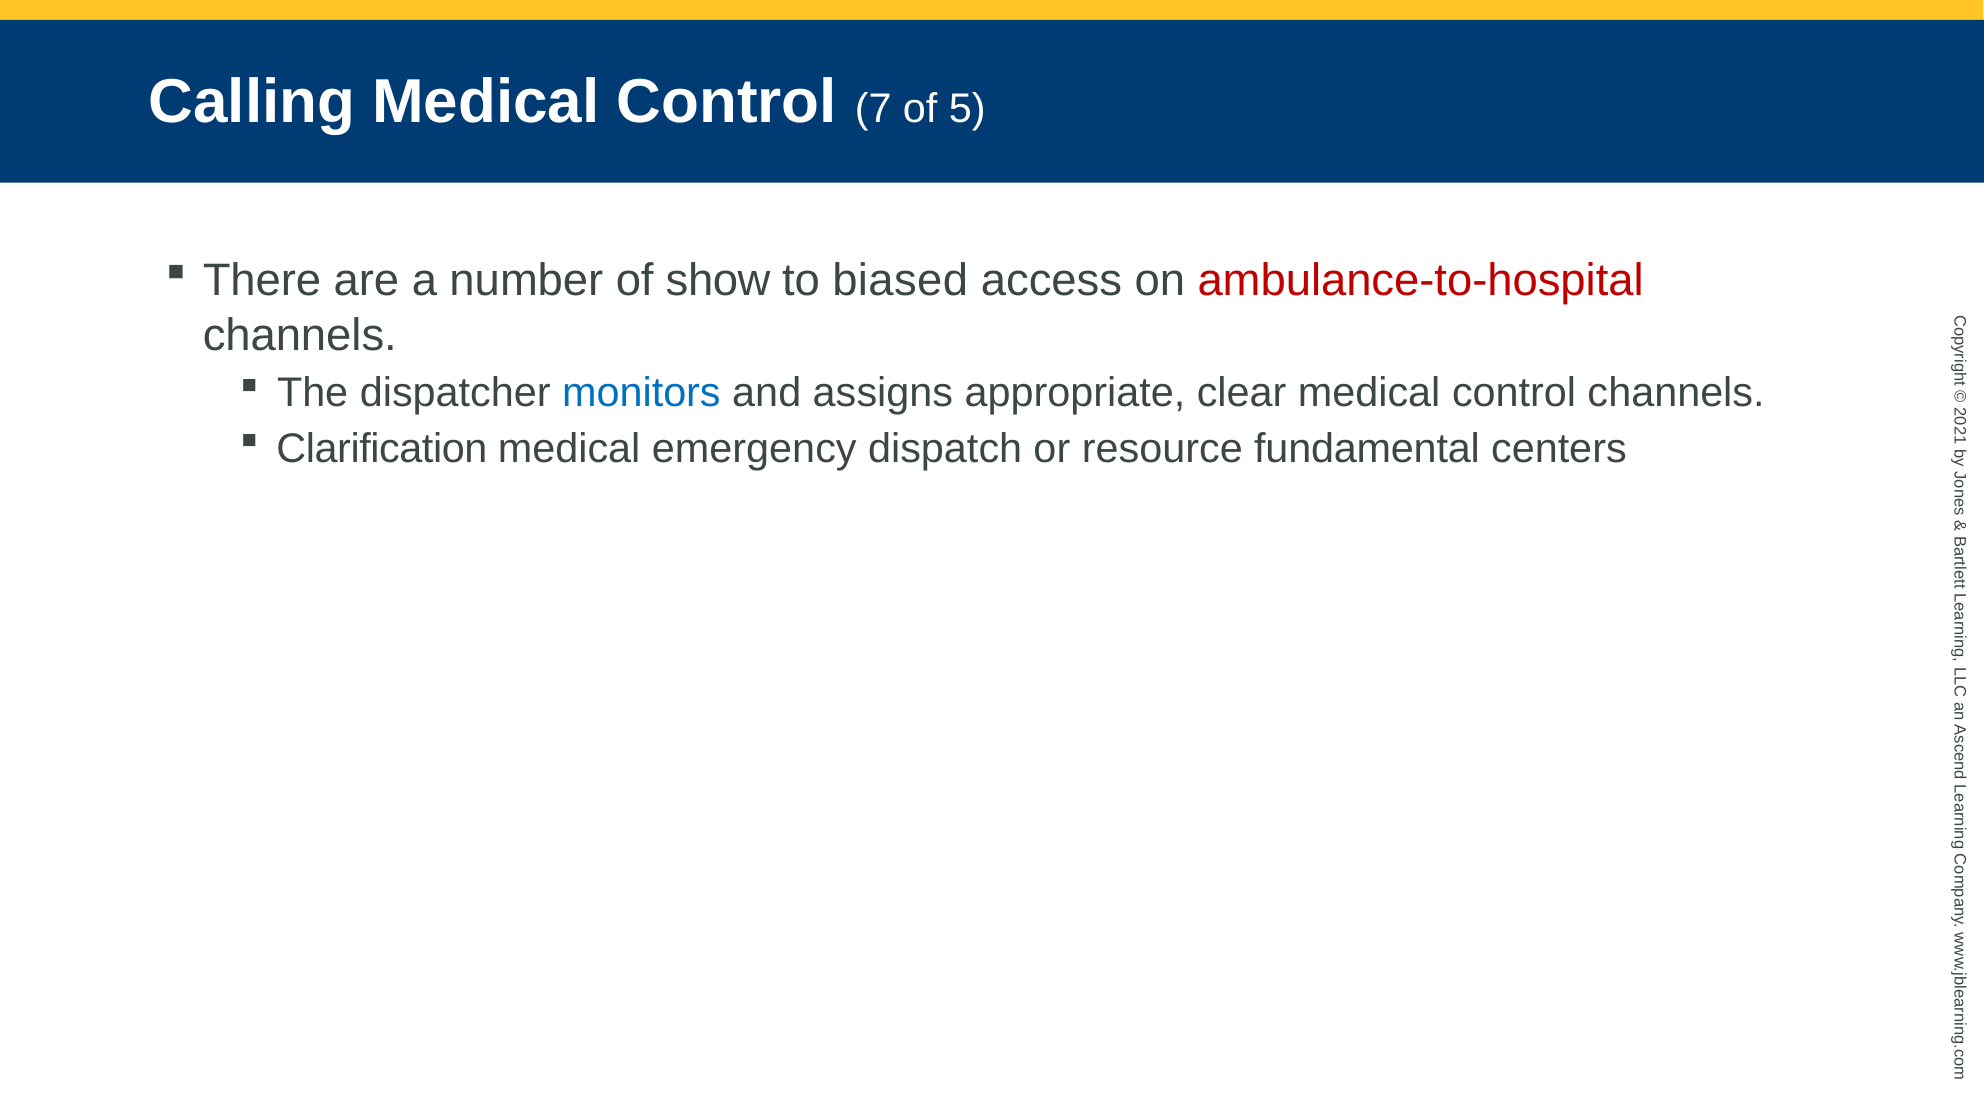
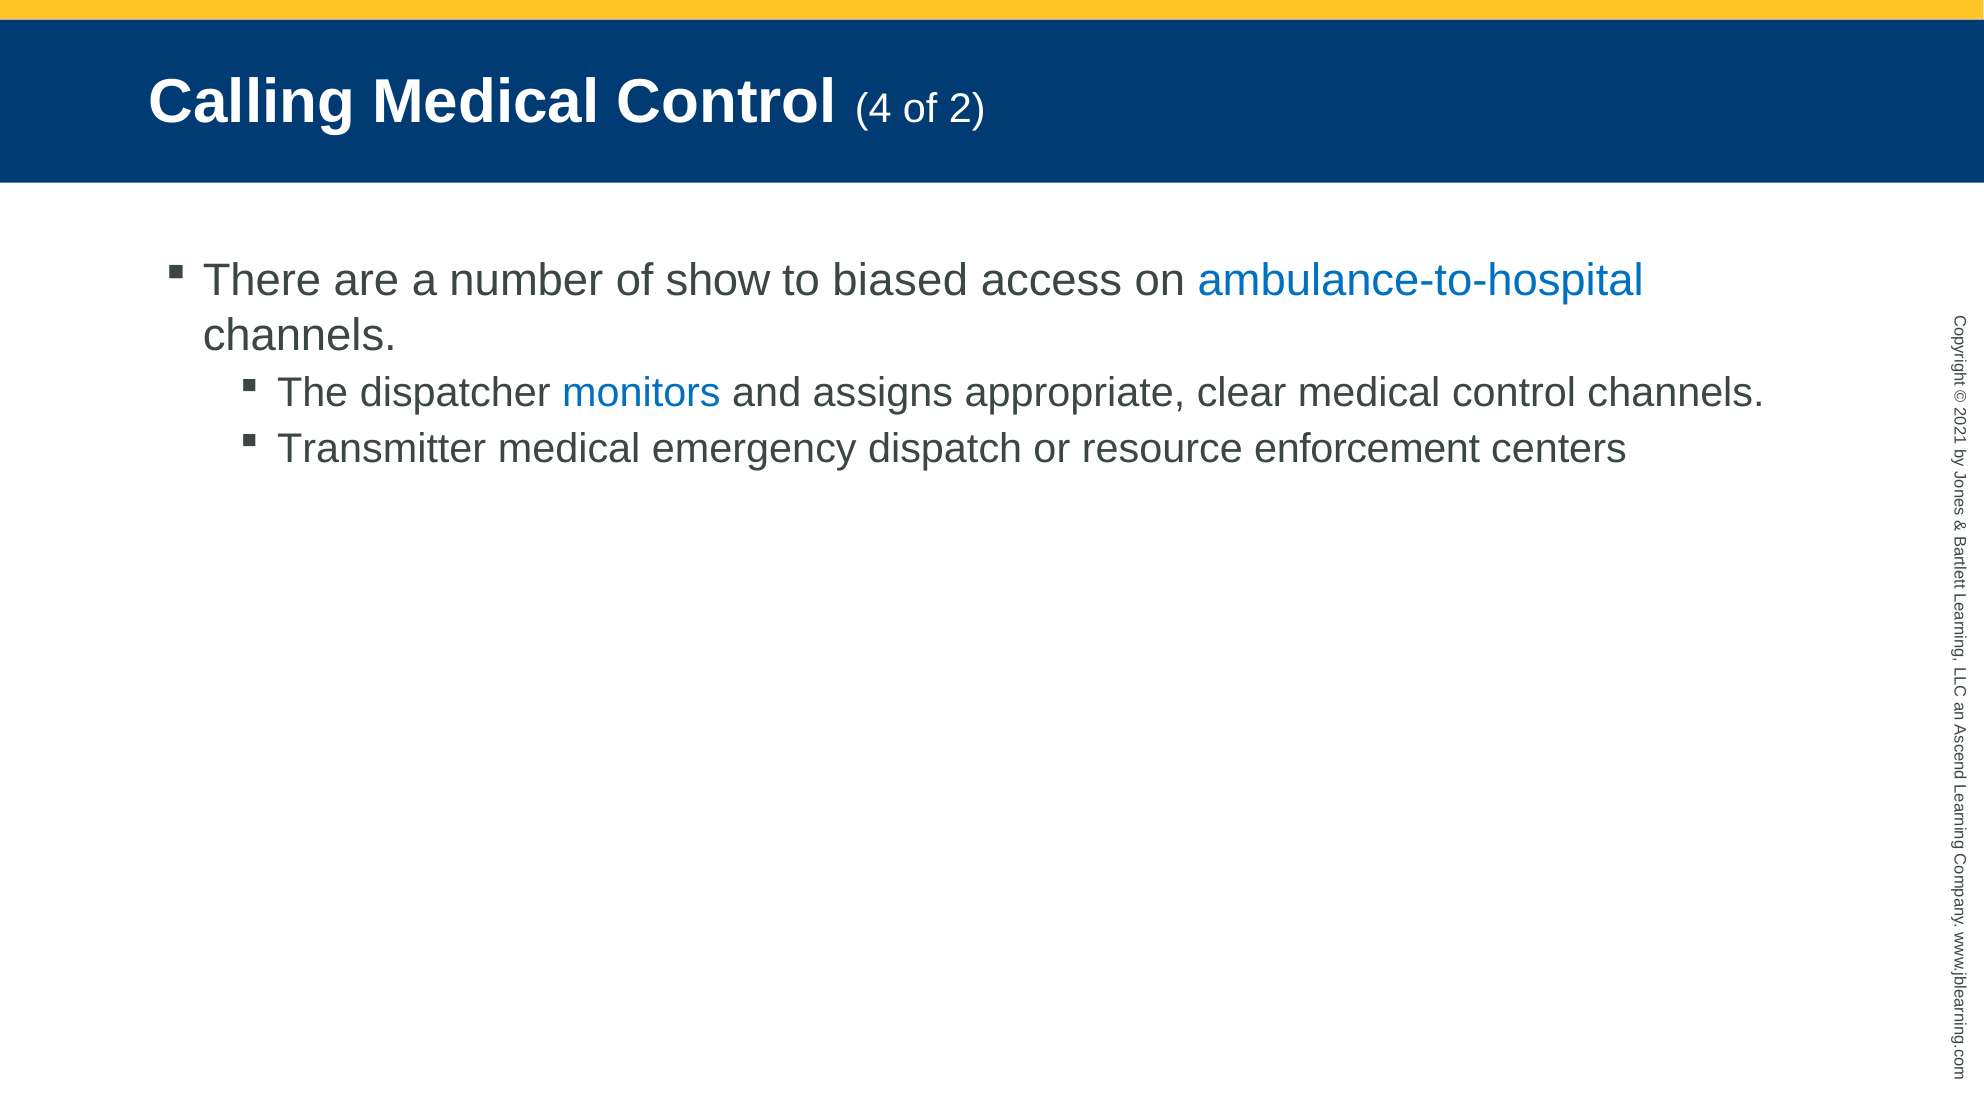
7: 7 -> 4 (873, 109)
of 5: 5 -> 2 (967, 109)
ambulance-to-hospital colour: red -> blue (1421, 280)
Clarification: Clarification -> Transmitter (382, 449)
fundamental: fundamental -> enforcement (1367, 449)
